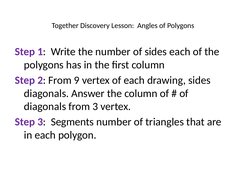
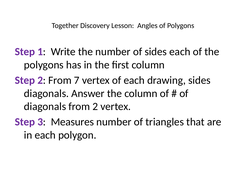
9: 9 -> 7 (77, 80)
from 3: 3 -> 2 (95, 106)
Segments: Segments -> Measures (72, 122)
